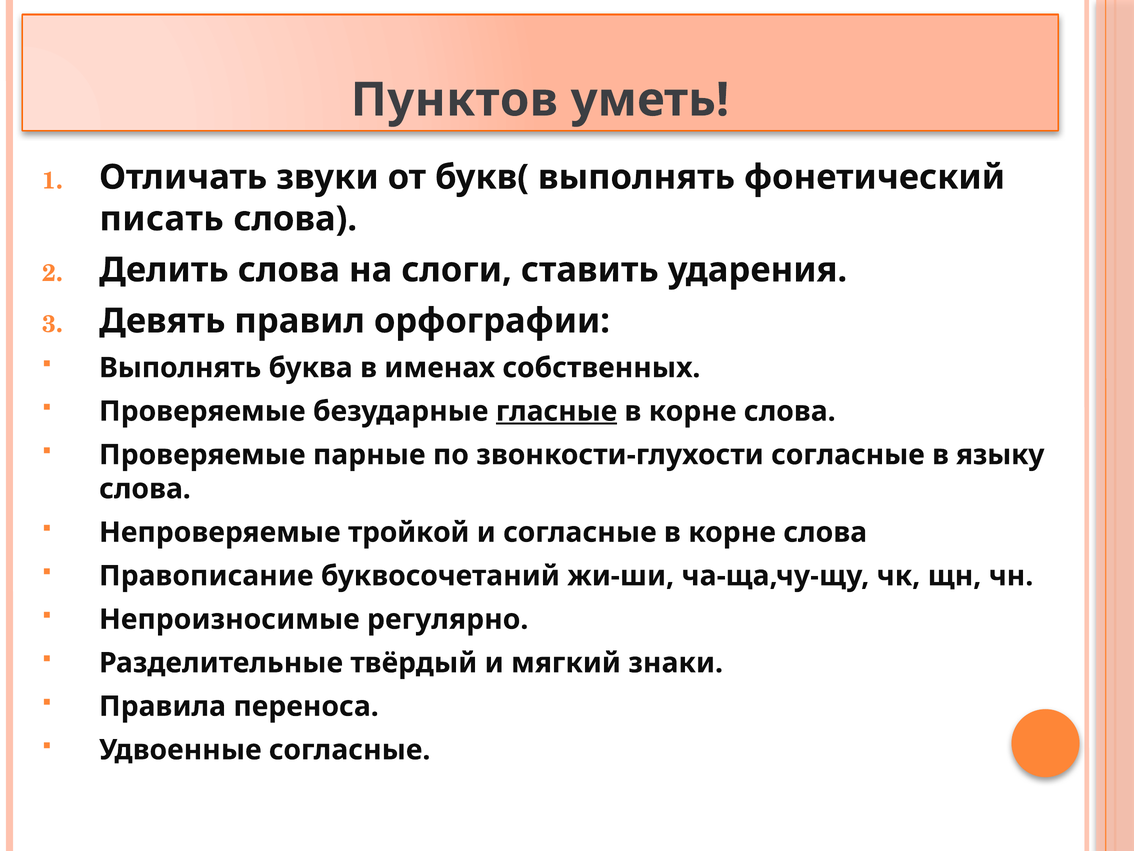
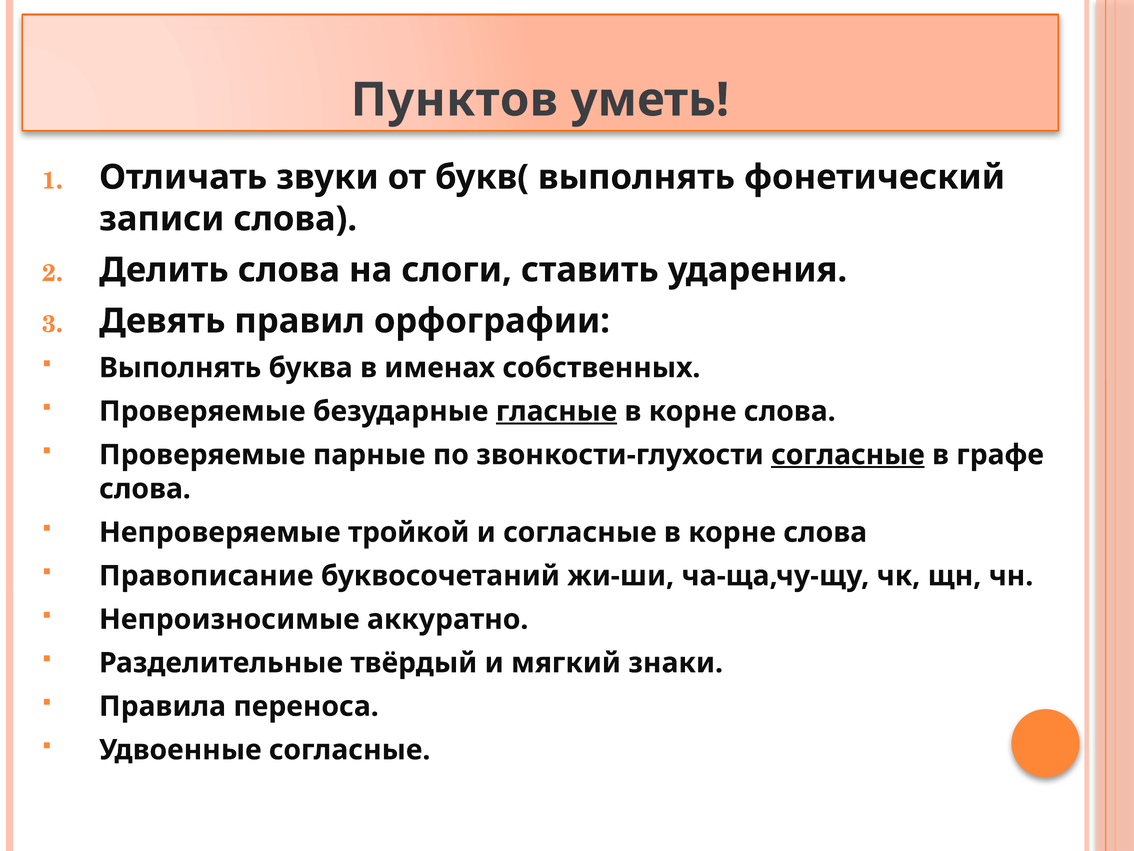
писать: писать -> записи (162, 219)
согласные underline: none -> present (848, 455)
языку: языку -> графе (1000, 455)
регулярно: регулярно -> аккуратно (448, 619)
